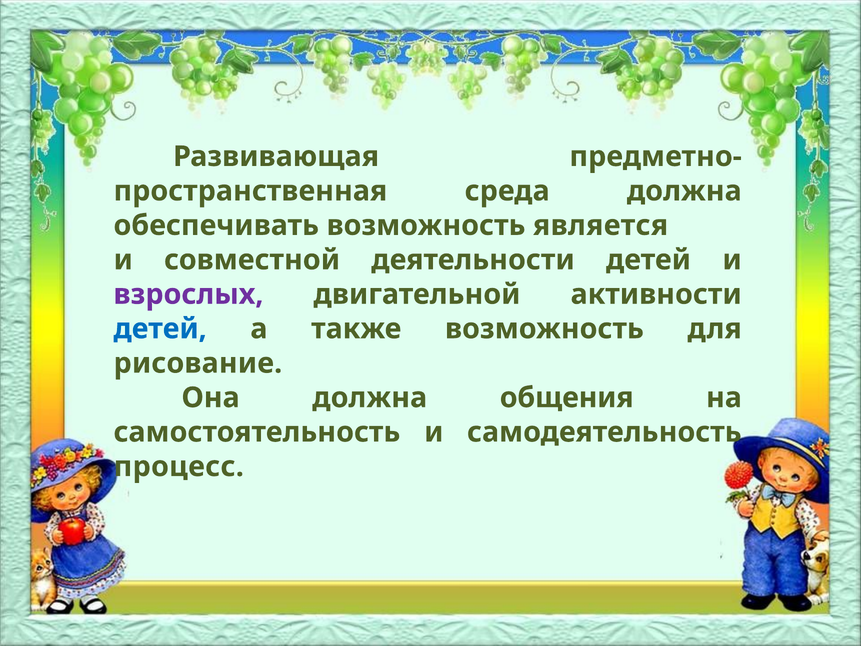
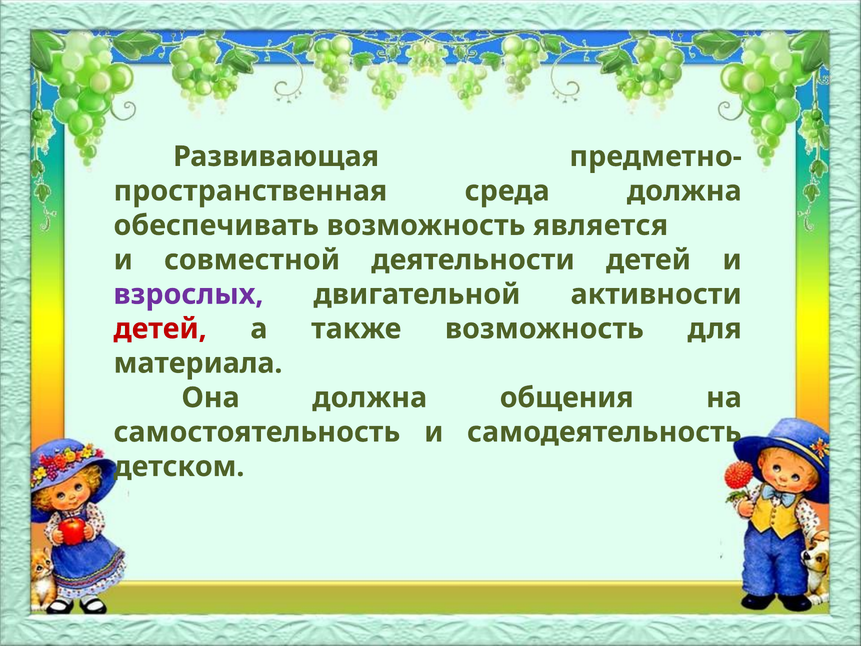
детей colour: blue -> red (160, 329)
рисование: рисование -> материала (198, 363)
процесс: процесс -> детском (179, 466)
